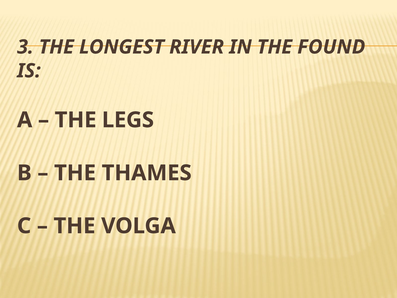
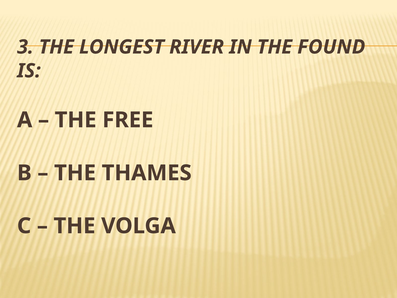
LEGS: LEGS -> FREE (128, 120)
